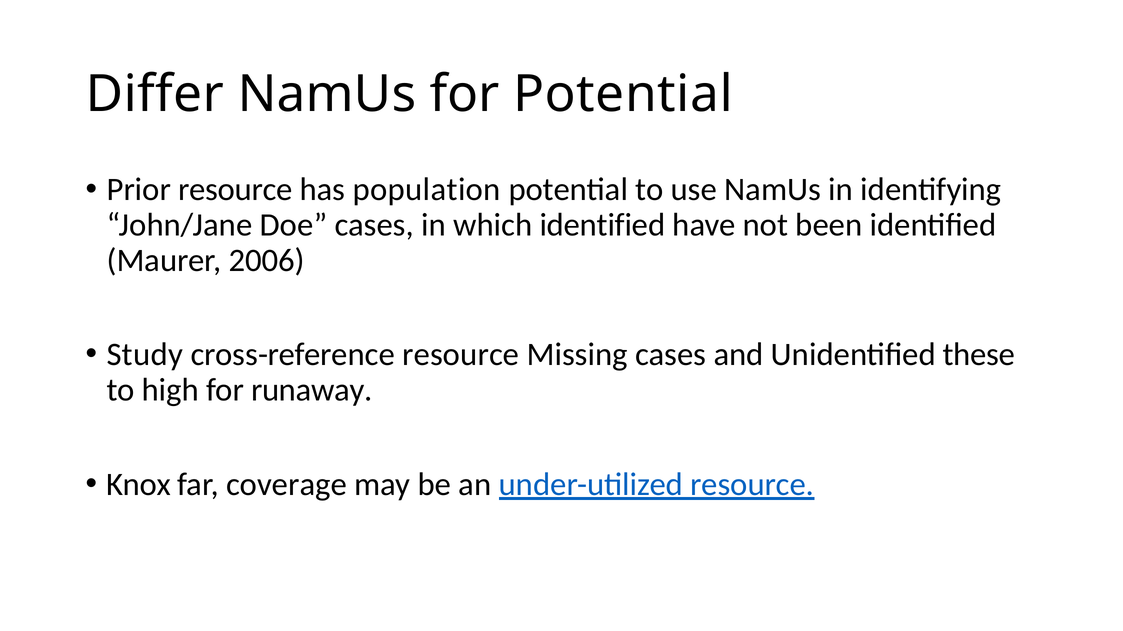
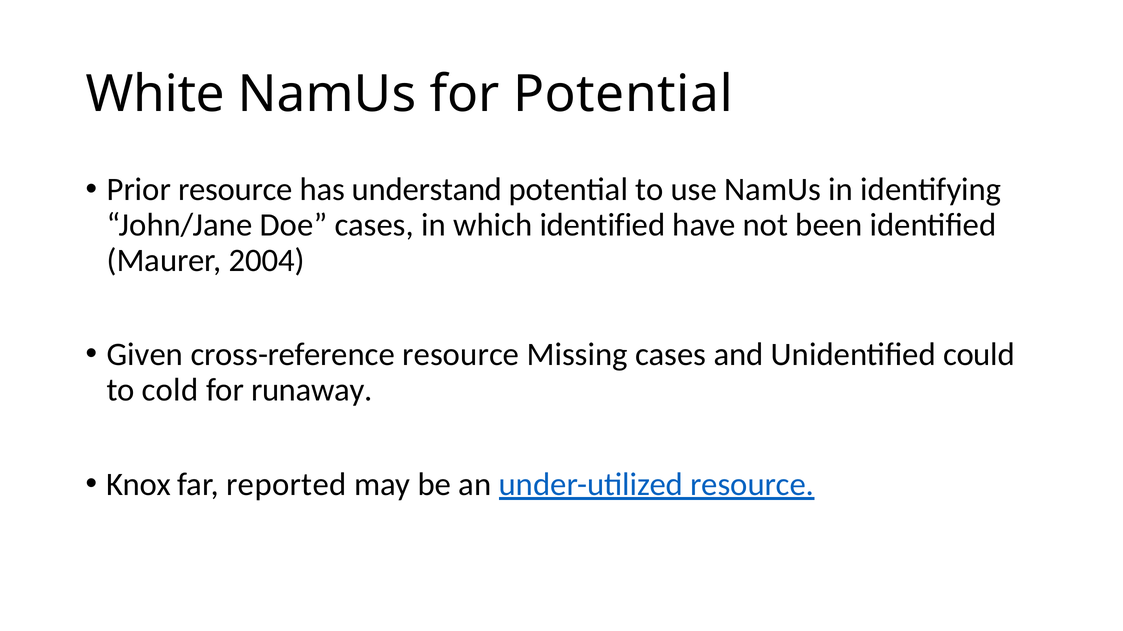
Differ: Differ -> White (155, 94)
population: population -> understand (427, 190)
2006: 2006 -> 2004 (267, 261)
Study: Study -> Given (145, 355)
these: these -> could (979, 355)
high: high -> cold (170, 390)
coverage: coverage -> reported (286, 485)
